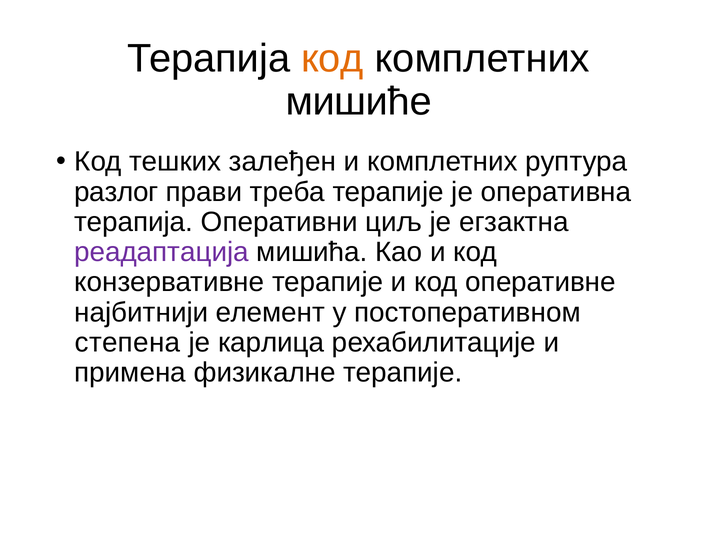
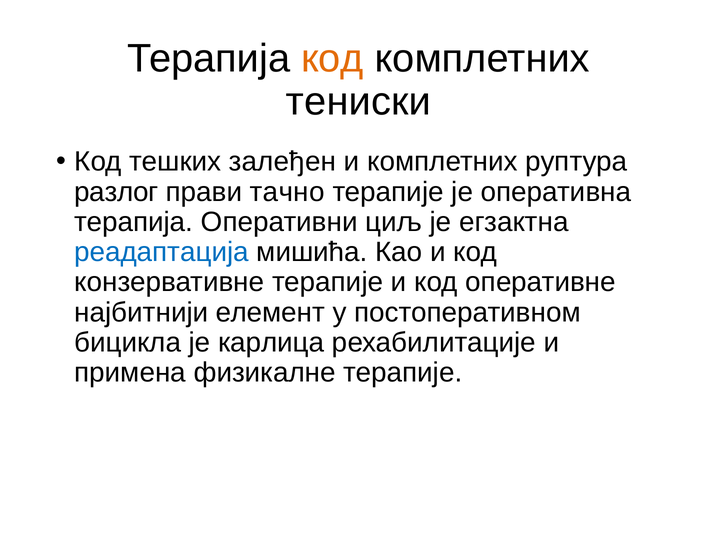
мишиће: мишиће -> тениски (358, 102)
треба: треба -> тачно (287, 192)
реадаптација colour: purple -> blue (162, 252)
степена: степена -> бицикла (128, 342)
